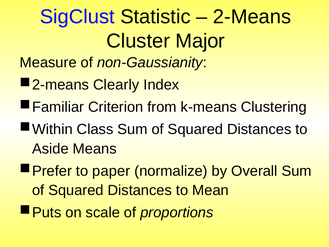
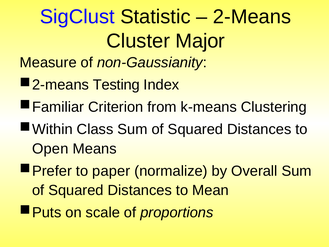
Clearly: Clearly -> Testing (116, 85)
Aside: Aside -> Open (50, 149)
